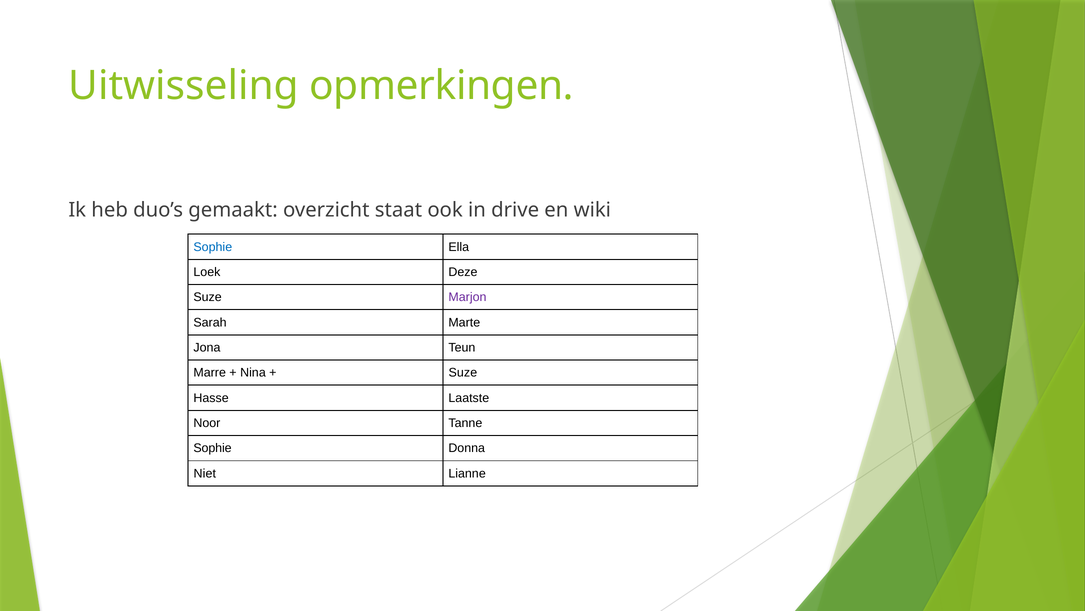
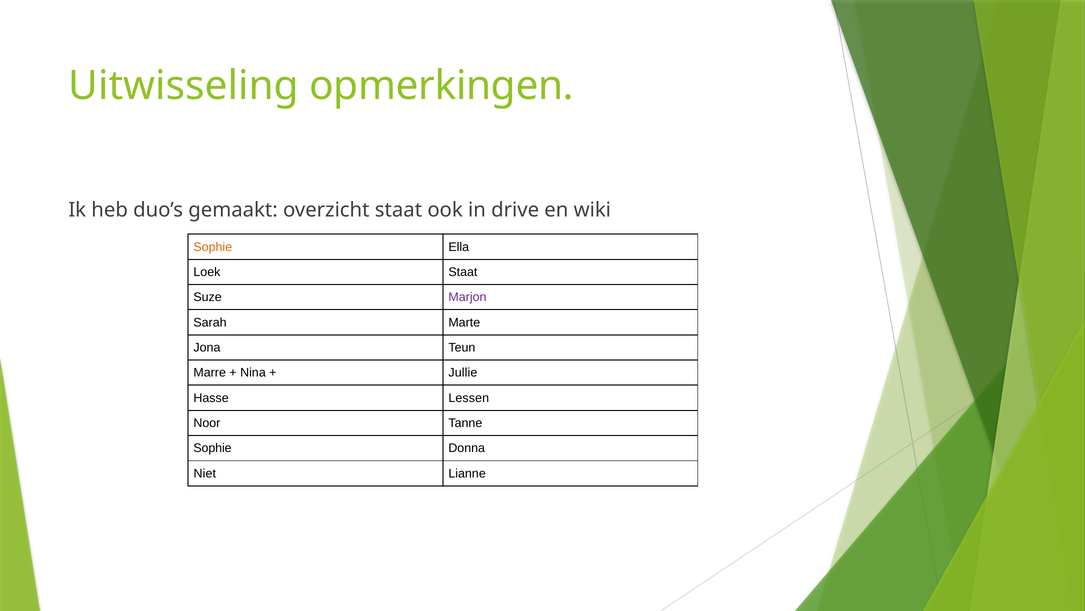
Sophie colour: blue -> orange (213, 247)
Loek Deze: Deze -> Staat (463, 272)
Suze: Suze -> Jullie (463, 372)
Laatste: Laatste -> Lessen (469, 398)
